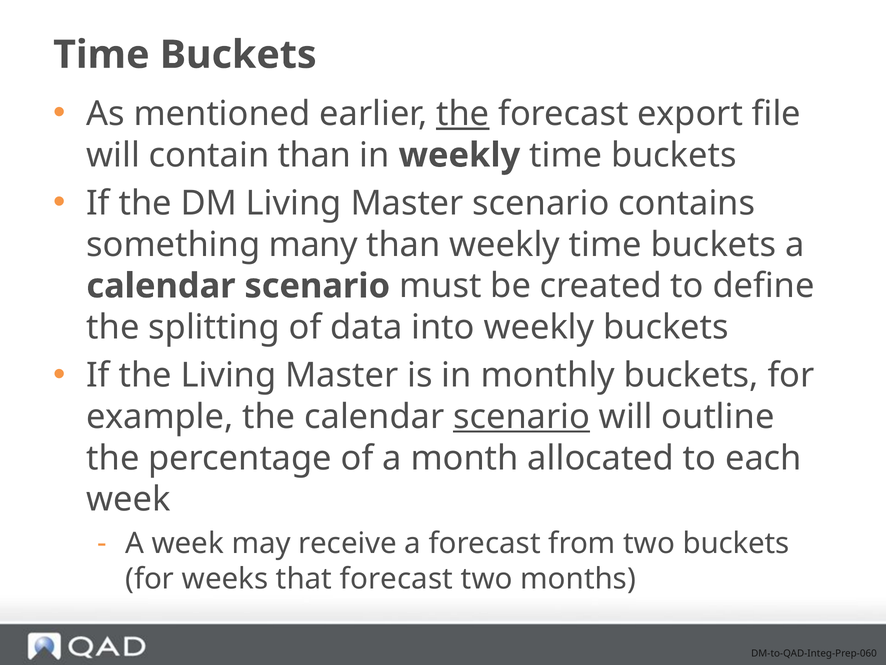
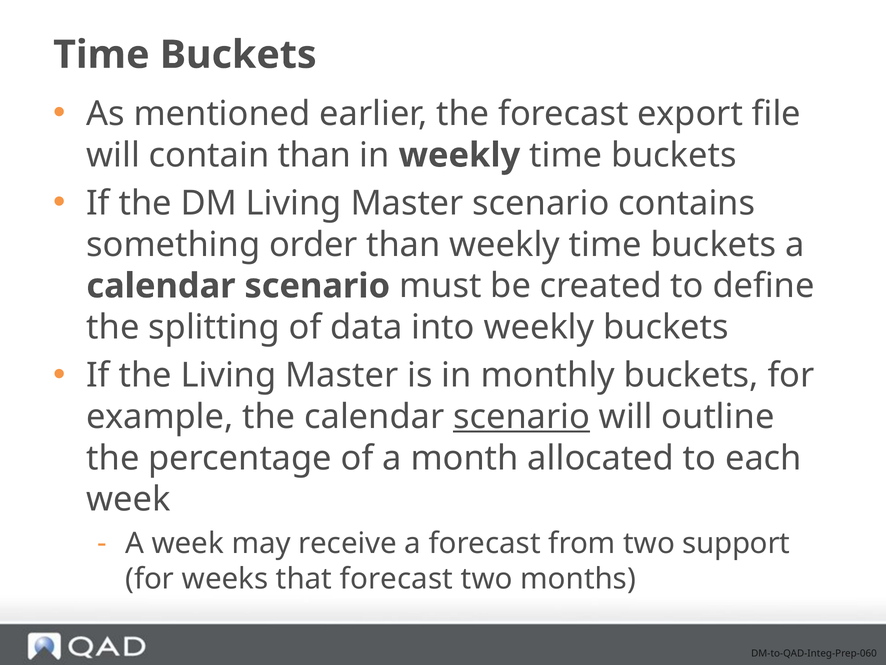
the underline: present -> none (463, 114)
many: many -> order (313, 245)
two buckets: buckets -> support (736, 543)
